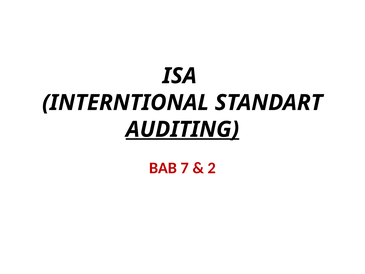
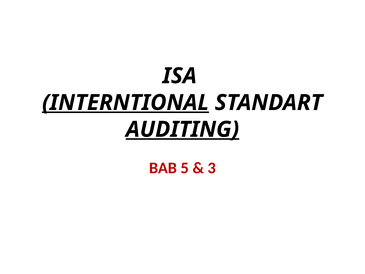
INTERNTIONAL underline: none -> present (126, 103)
7: 7 -> 5 (185, 168)
2: 2 -> 3 (212, 168)
